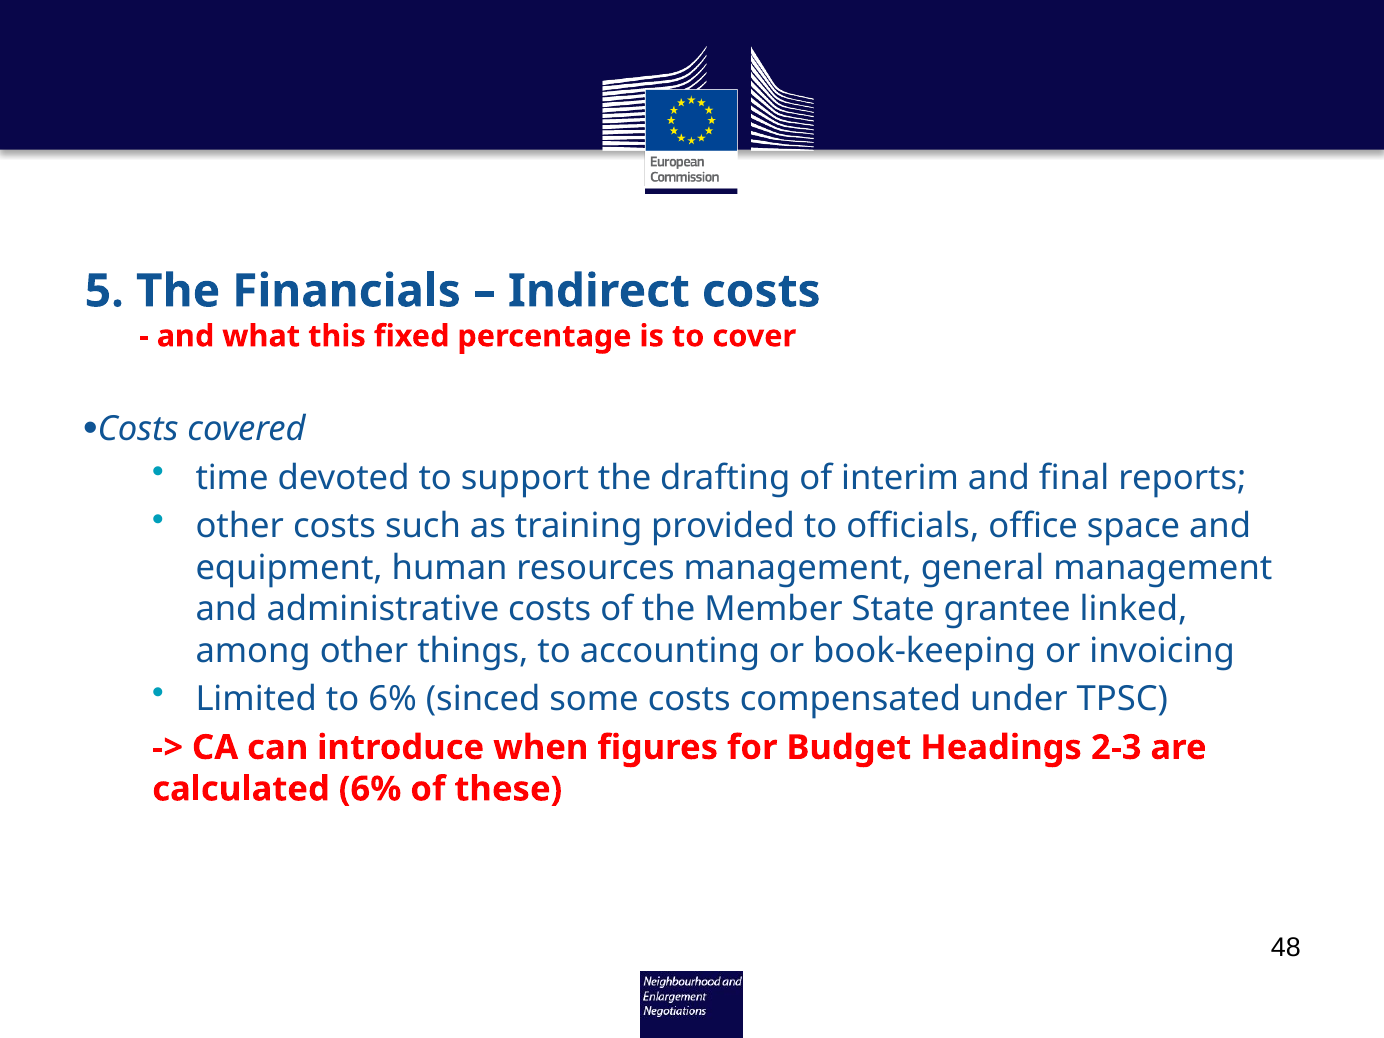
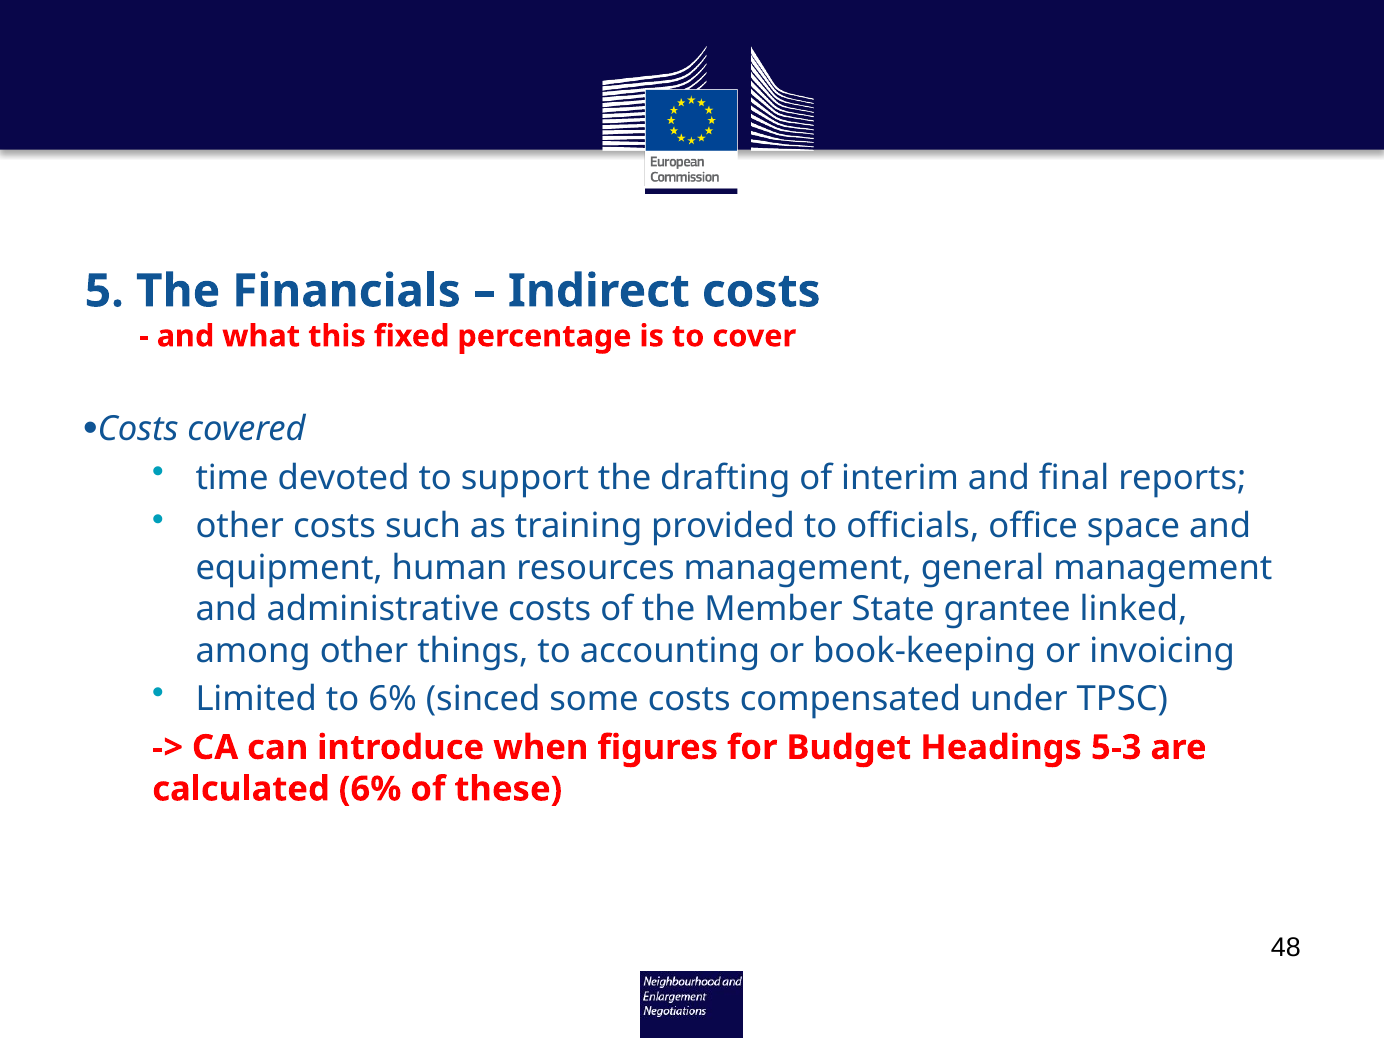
2-3: 2-3 -> 5-3 (1116, 748)
